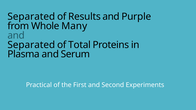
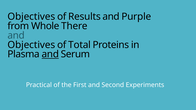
Separated: Separated -> Objectives (31, 17)
Many: Many -> There (74, 26)
Separated: Separated -> Objectives (31, 45)
and underline: none -> present (50, 54)
